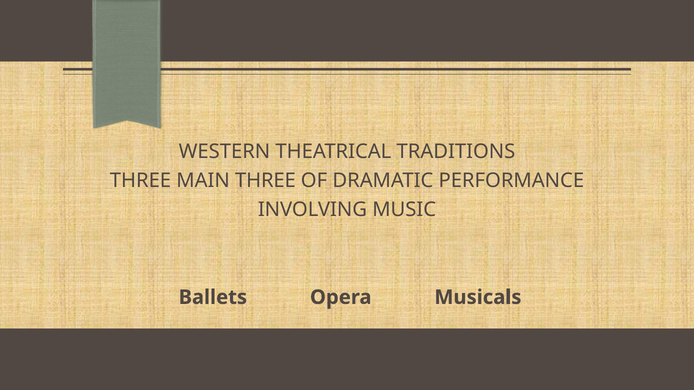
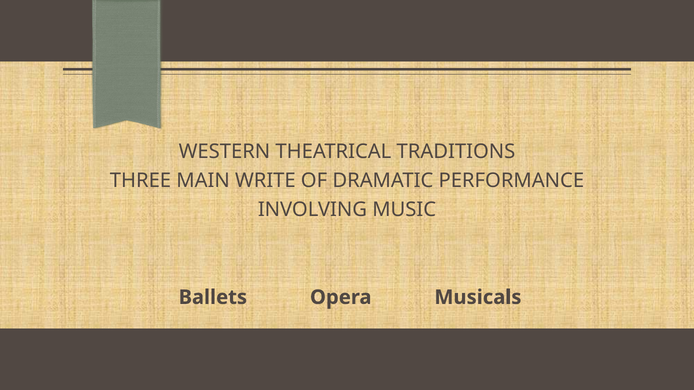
MAIN THREE: THREE -> WRITE (265, 181)
